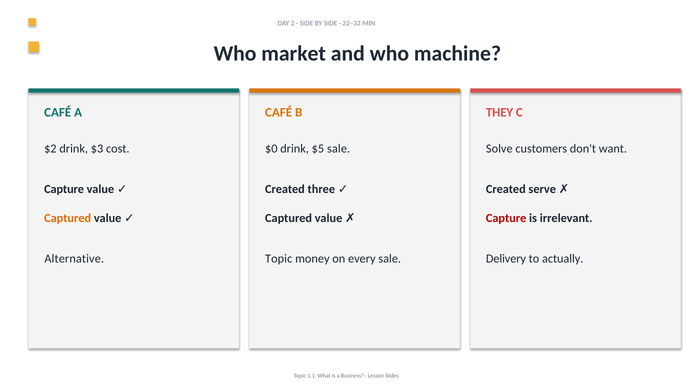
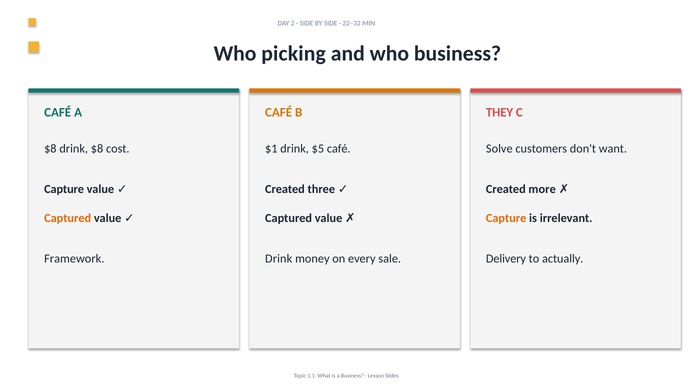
market: market -> picking (294, 53)
who machine: machine -> business (458, 53)
$2: $2 -> $8 (50, 149)
drink $3: $3 -> $8 (97, 149)
$0: $0 -> $1 (271, 149)
$5 sale: sale -> café (339, 149)
serve: serve -> more (542, 189)
Capture colour: red -> orange (506, 218)
Alternative: Alternative -> Framework (74, 259)
Topic: Topic -> Drink (279, 259)
